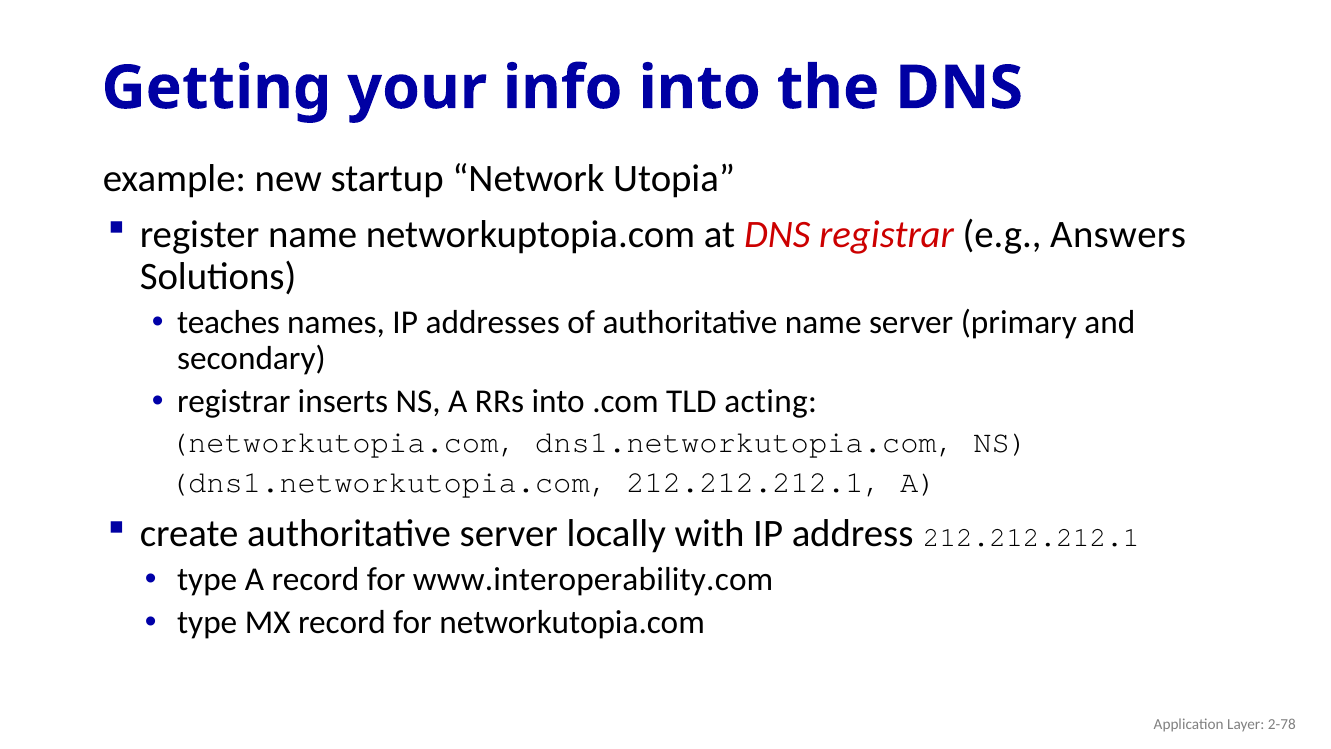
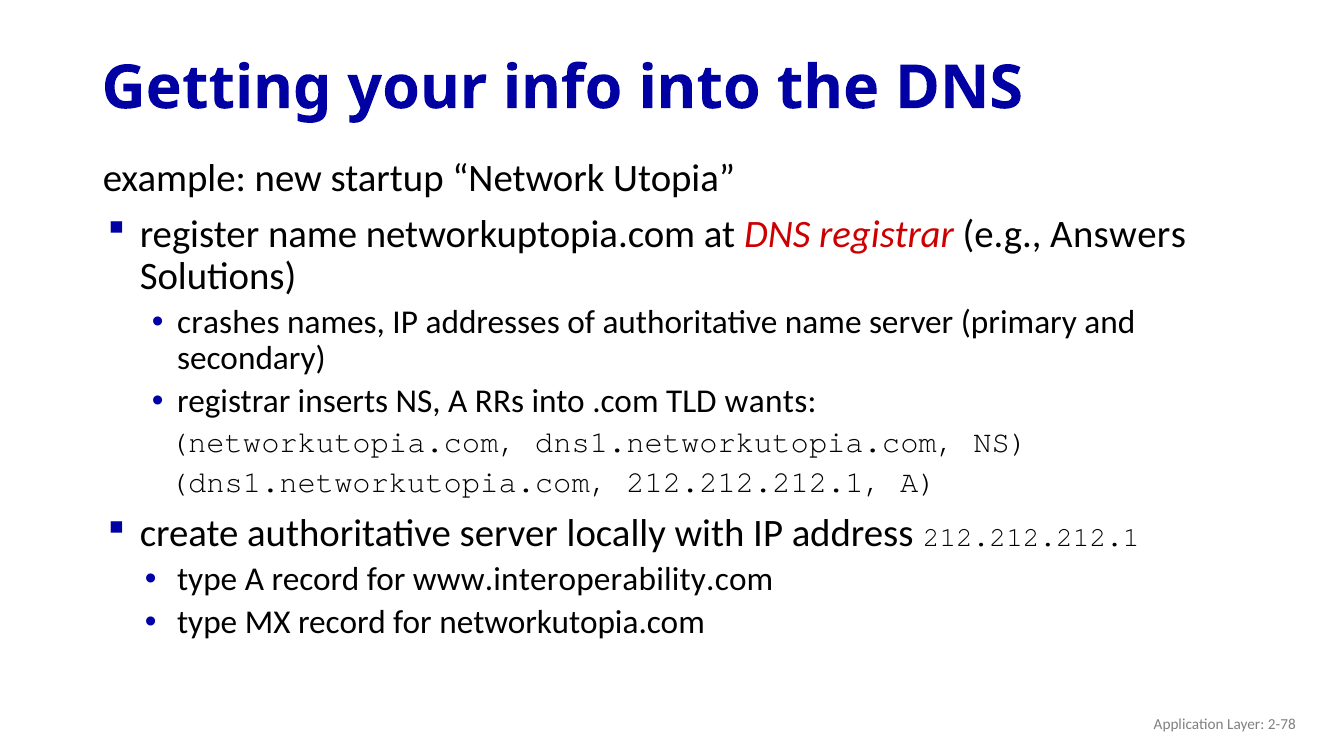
teaches: teaches -> crashes (228, 323)
acting: acting -> wants (771, 401)
